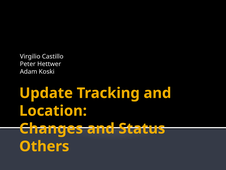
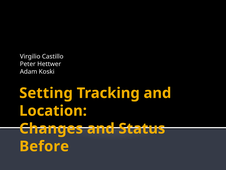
Update: Update -> Setting (46, 93)
Others: Others -> Before (44, 146)
